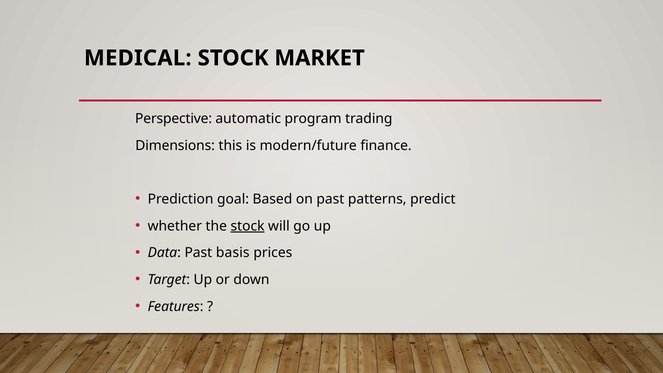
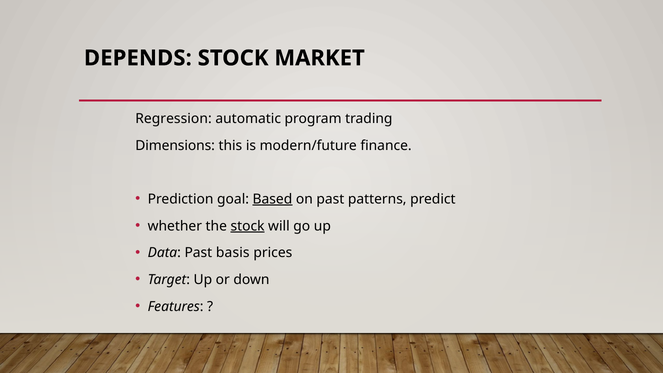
MEDICAL: MEDICAL -> DEPENDS (138, 58)
Perspective: Perspective -> Regression (174, 119)
Based underline: none -> present (272, 199)
